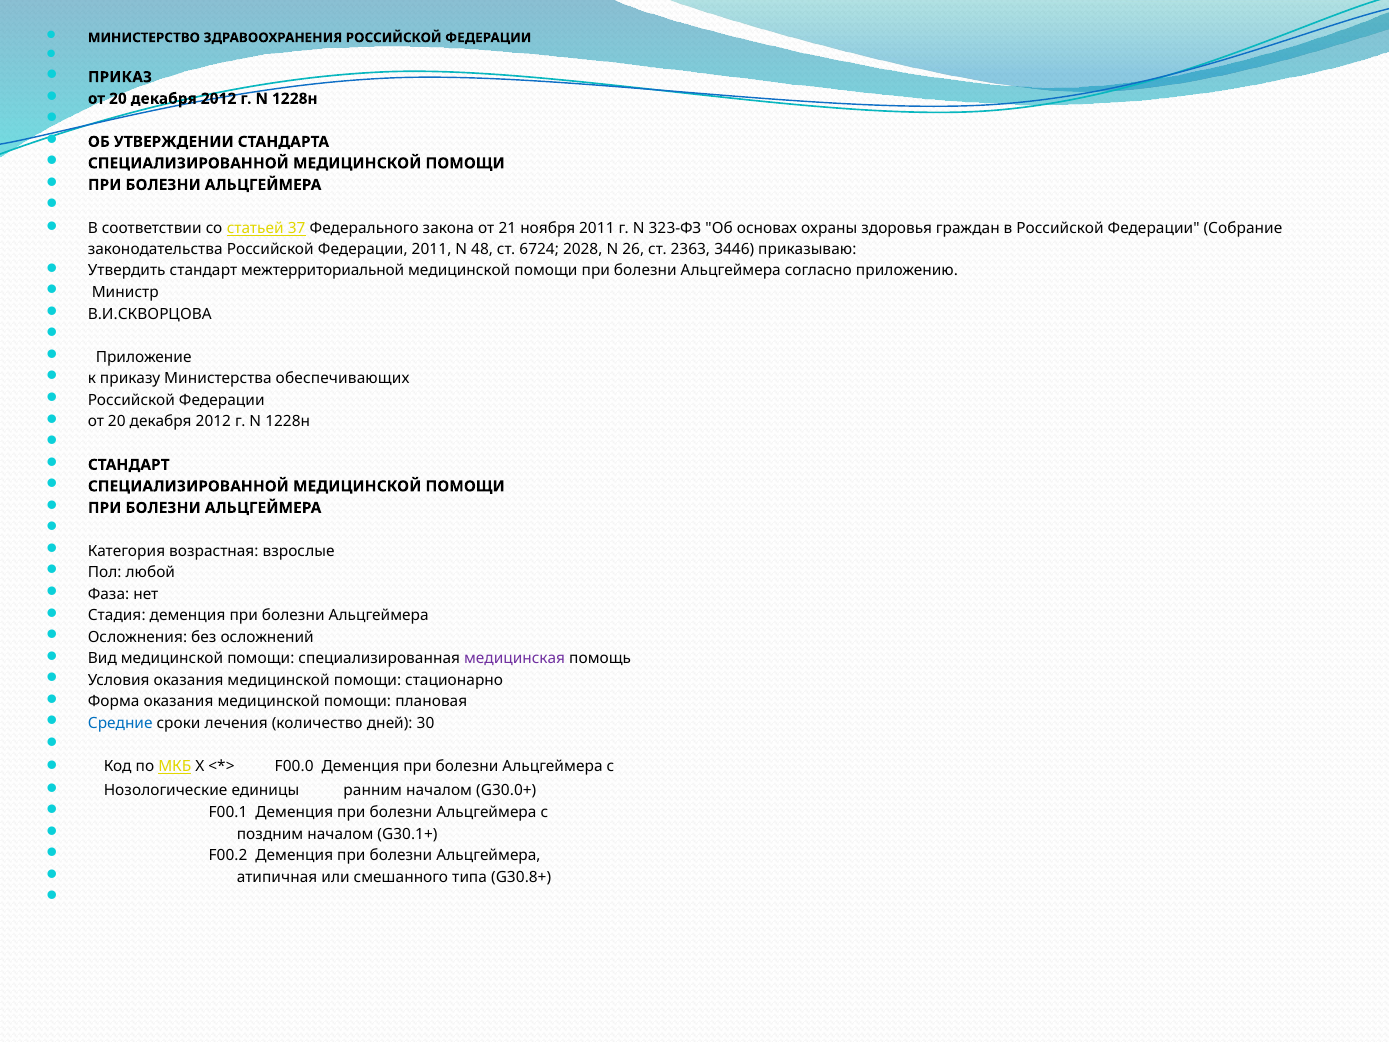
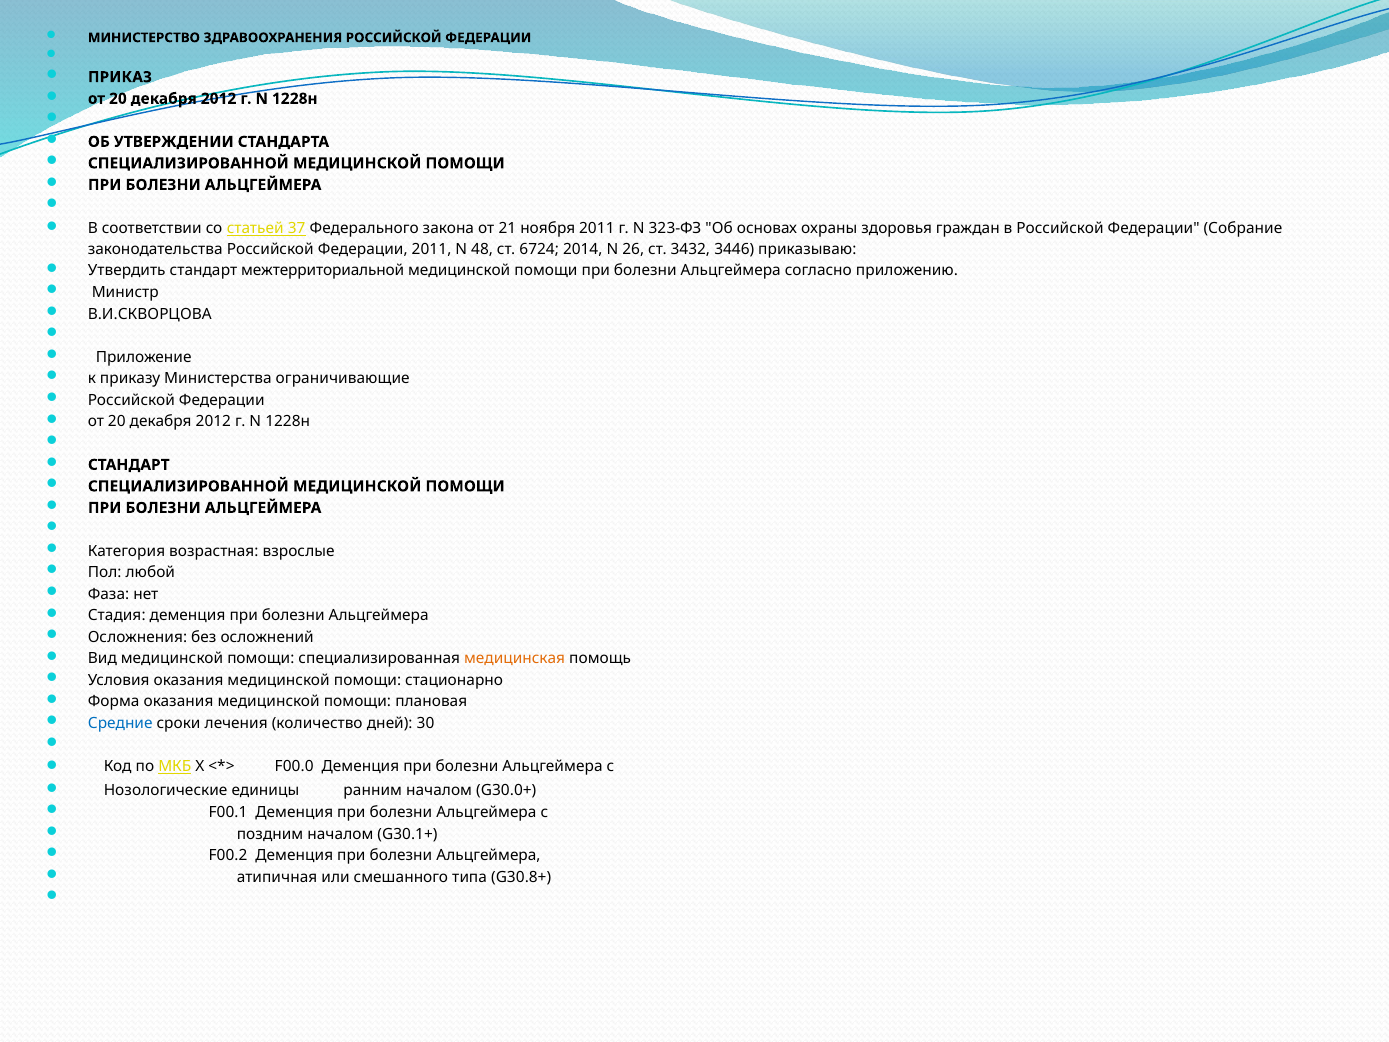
2028: 2028 -> 2014 (583, 249)
2363: 2363 -> 3432 (690, 249)
обеспечивающих: обеспечивающих -> ограничивающие (343, 378)
медицинская colour: purple -> orange (515, 659)
